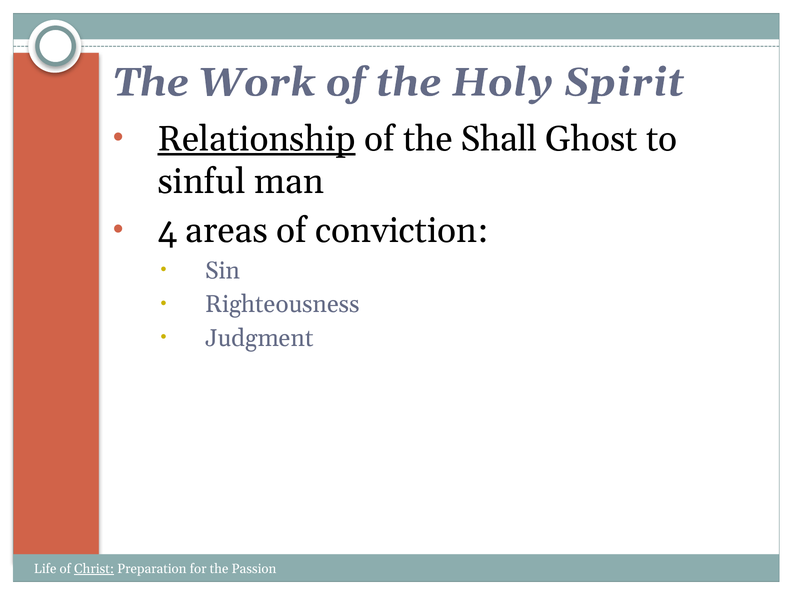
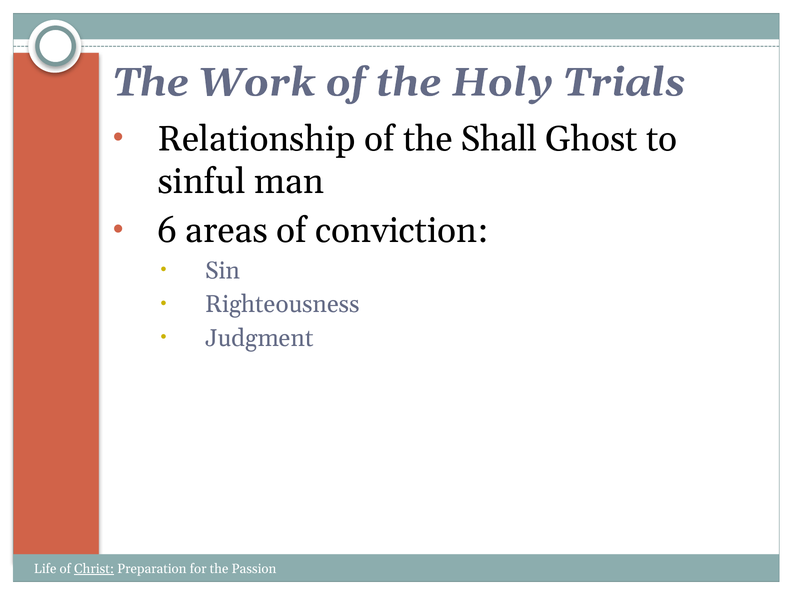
Spirit: Spirit -> Trials (624, 82)
Relationship underline: present -> none (257, 139)
4: 4 -> 6 (167, 231)
